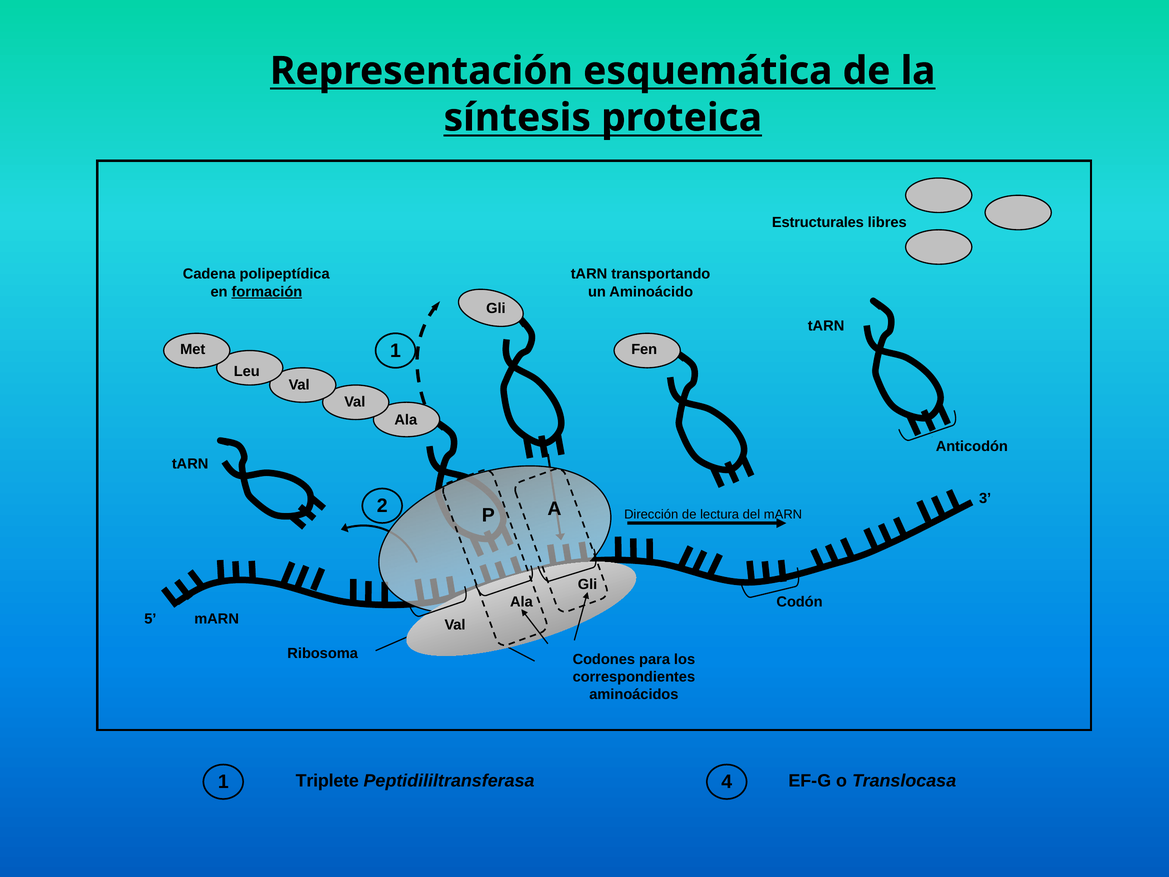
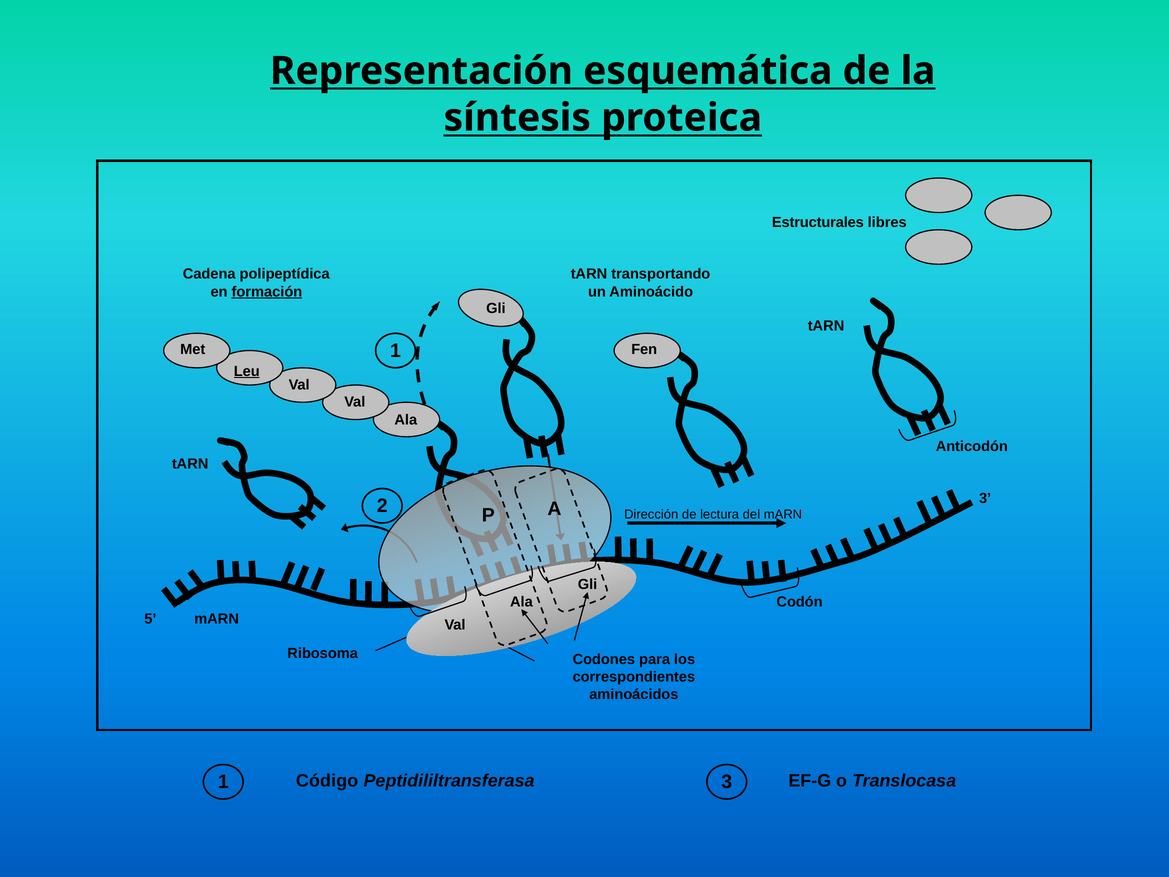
Leu underline: none -> present (247, 371)
Triplete: Triplete -> Código (327, 780)
Peptidililtransferasa 4: 4 -> 3 (727, 782)
